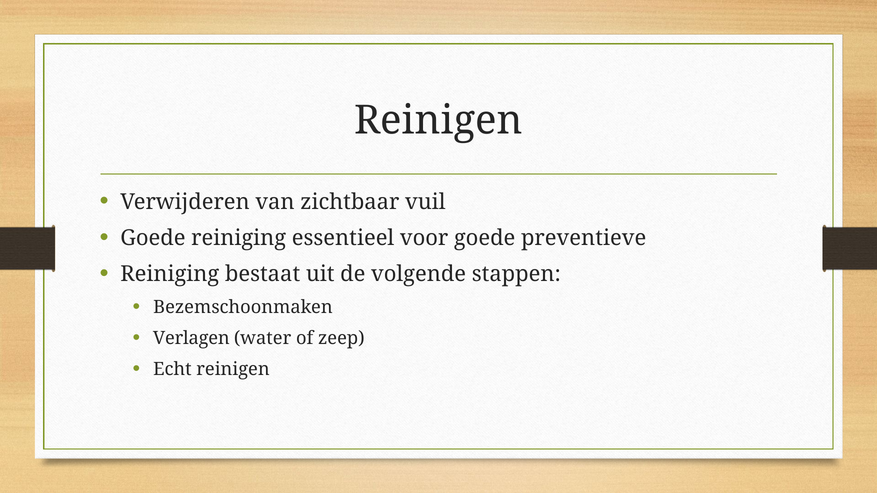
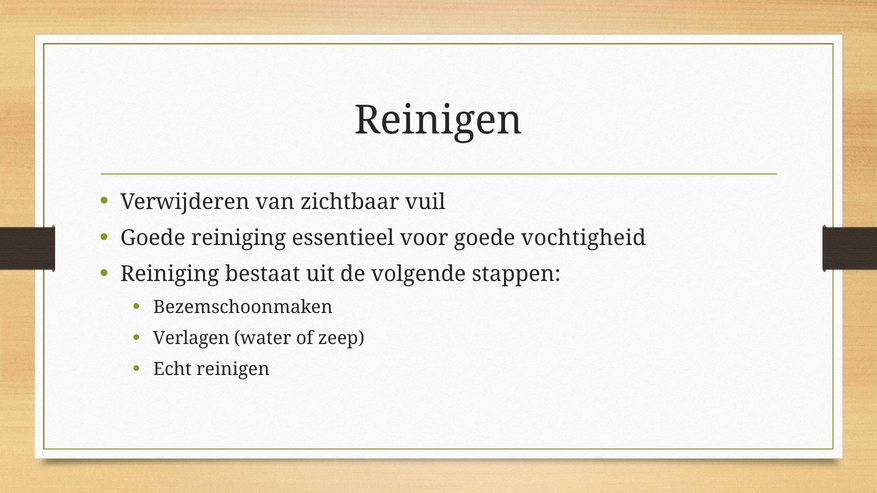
preventieve: preventieve -> vochtigheid (584, 238)
